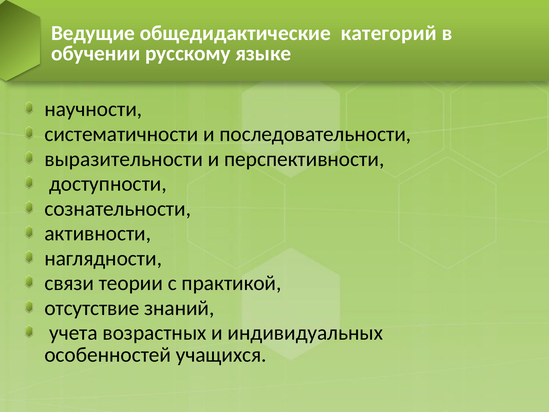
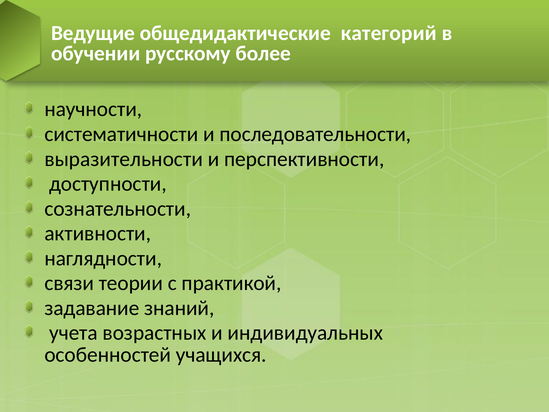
языке: языке -> более (263, 53)
отсутствие: отсутствие -> задавание (92, 308)
